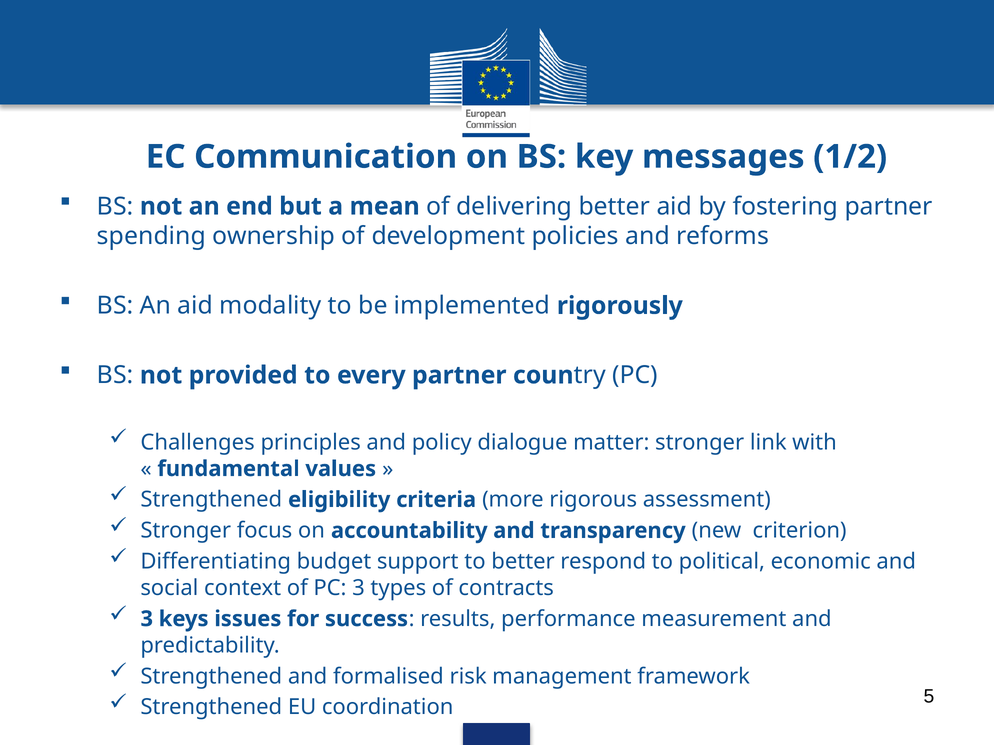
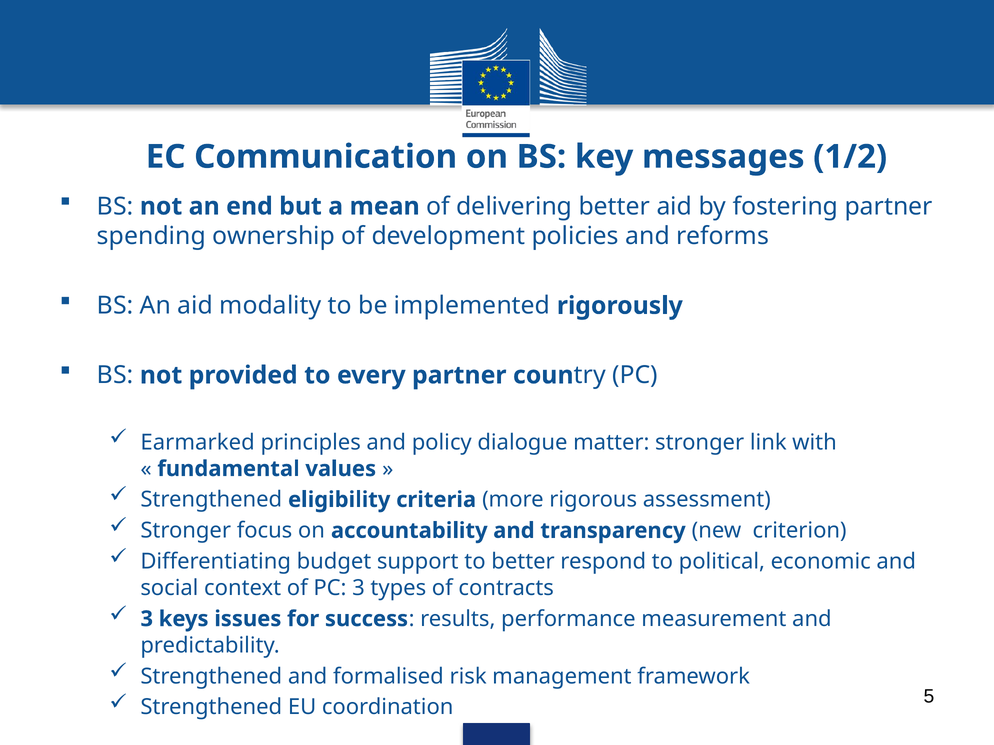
Challenges: Challenges -> Earmarked (198, 443)
